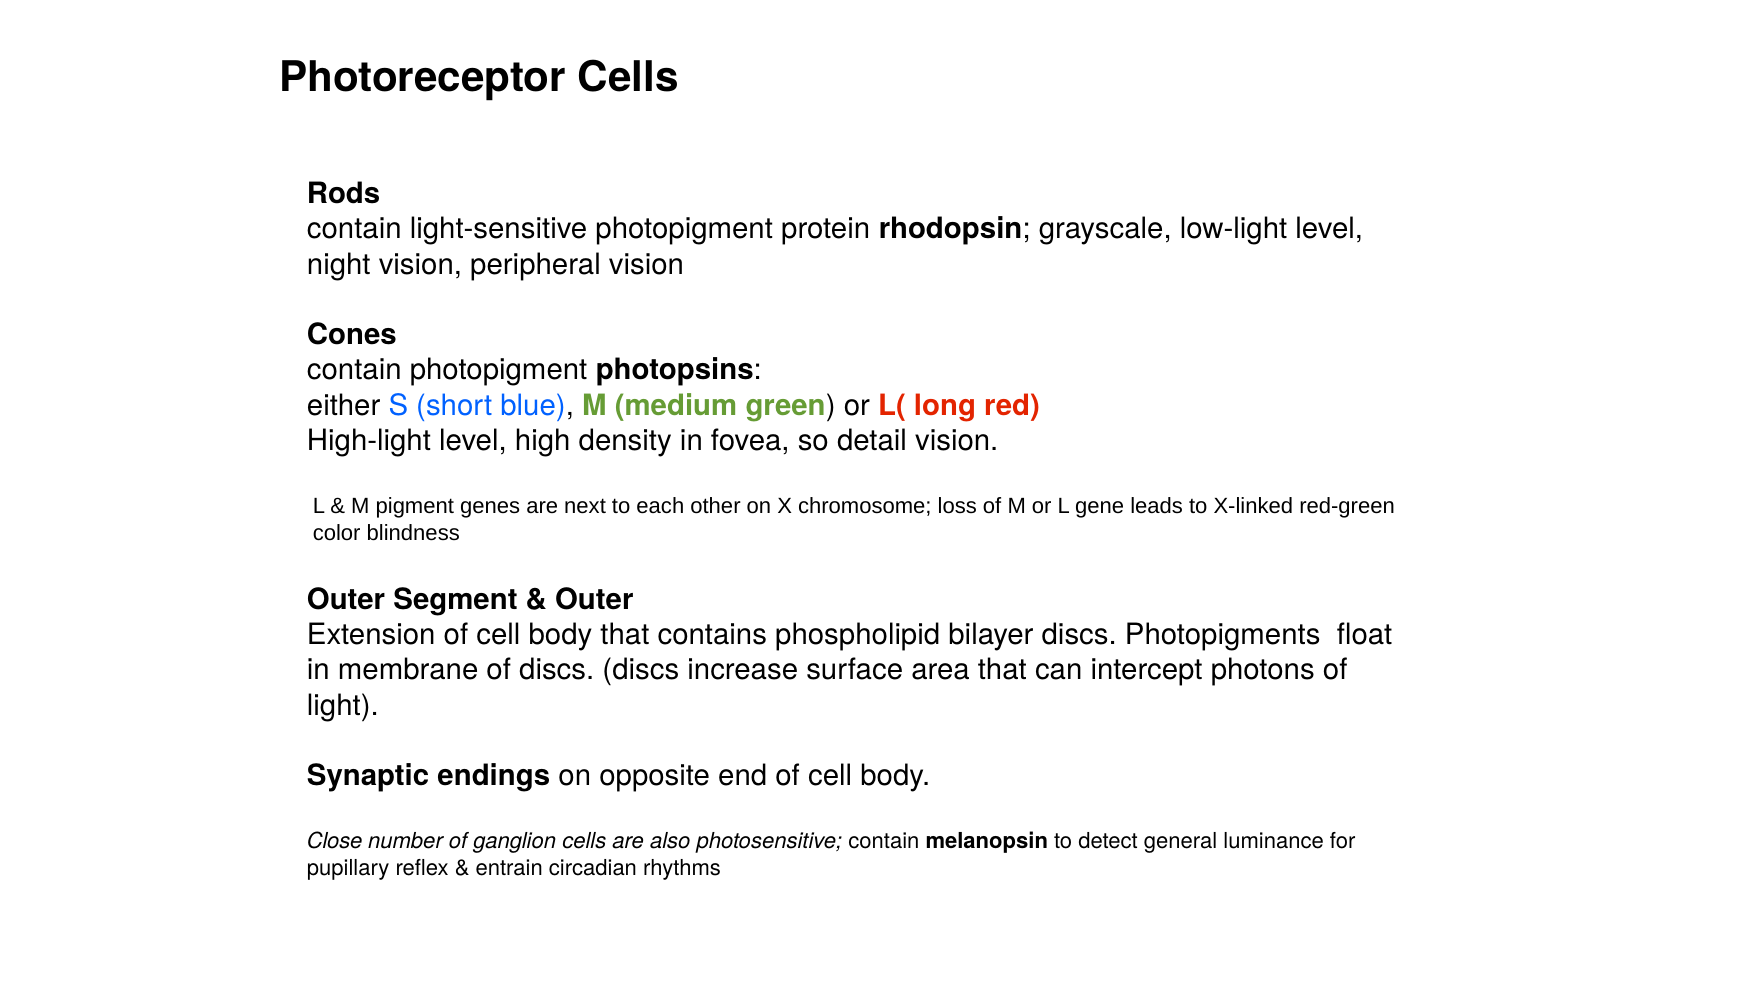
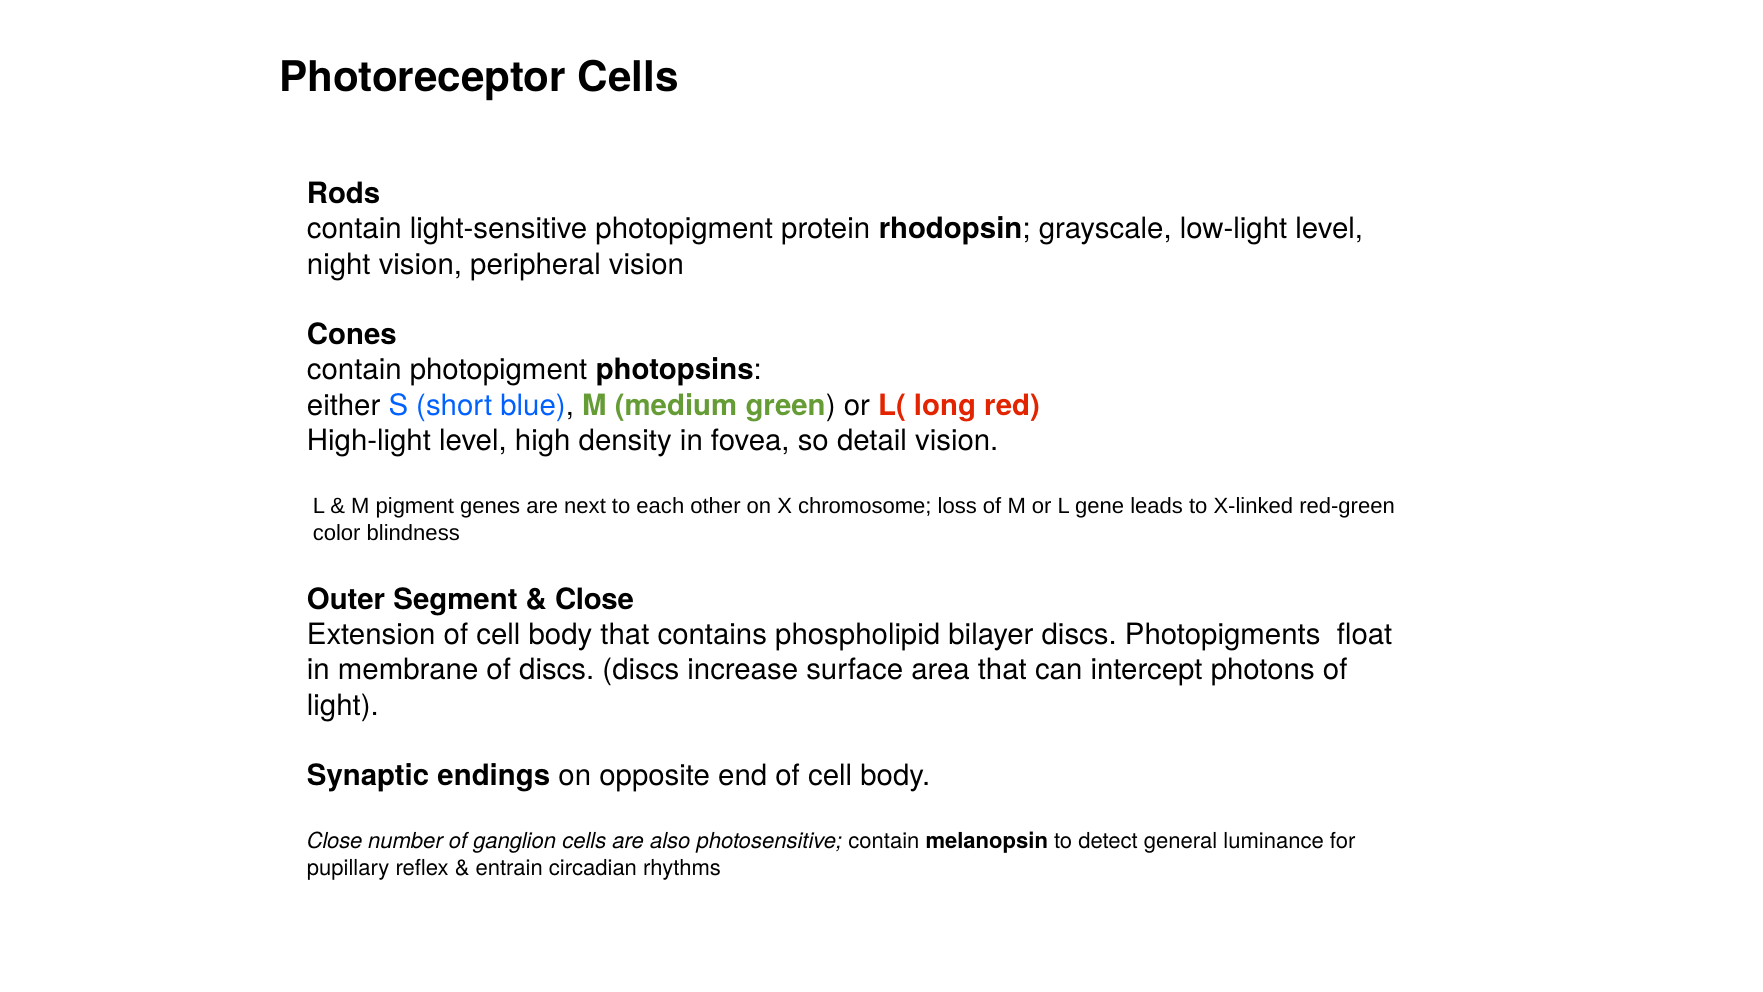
Outer: Outer -> Close (594, 599)
